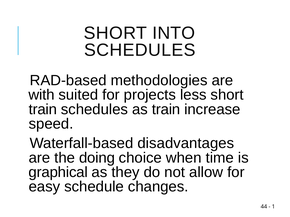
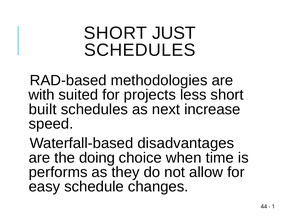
INTO: INTO -> JUST (174, 33)
train: train -> built (43, 110)
as train: train -> next (166, 110)
graphical: graphical -> performs (58, 173)
